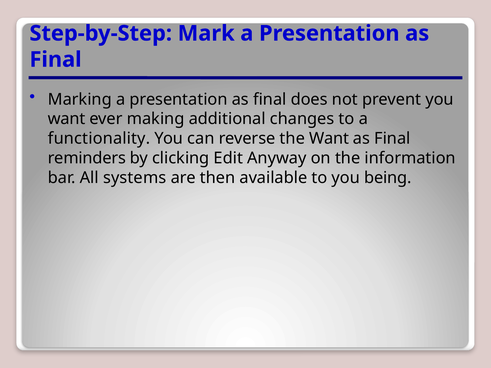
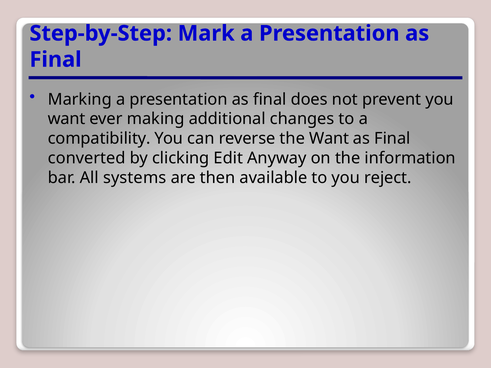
functionality: functionality -> compatibility (99, 139)
reminders: reminders -> converted (87, 158)
being: being -> reject (388, 178)
